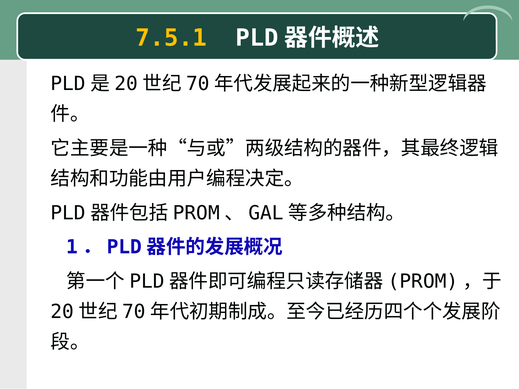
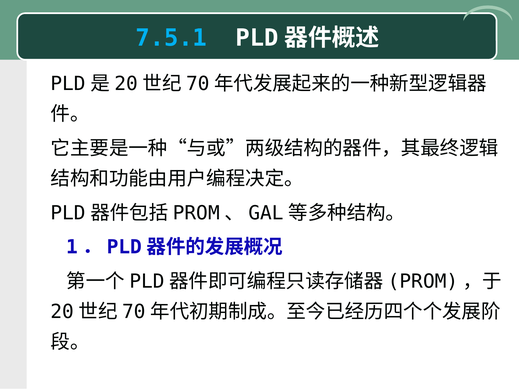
7.5.1 colour: yellow -> light blue (171, 38)
